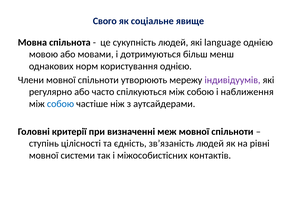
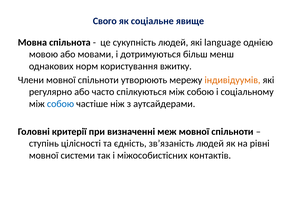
користування однією: однією -> вжитку (176, 66)
індивідуумів colour: purple -> orange (232, 80)
наближення: наближення -> соціальному (247, 92)
